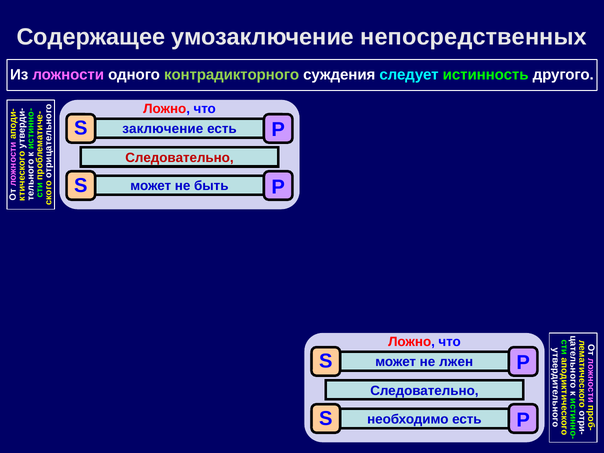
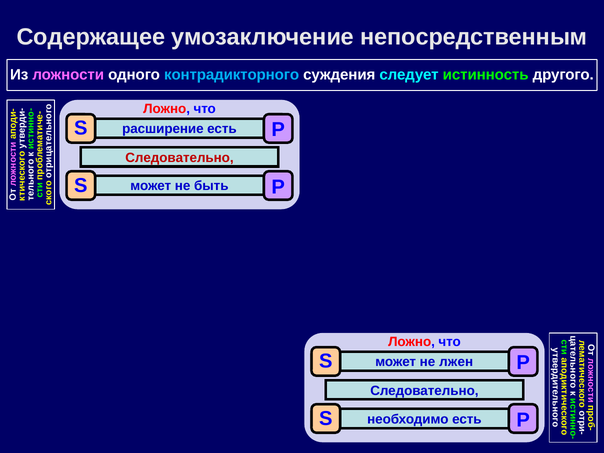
непосредственных: непосредственных -> непосредственным (474, 37)
контрадикторного colour: light green -> light blue (232, 75)
заключение: заключение -> расширение (163, 129)
